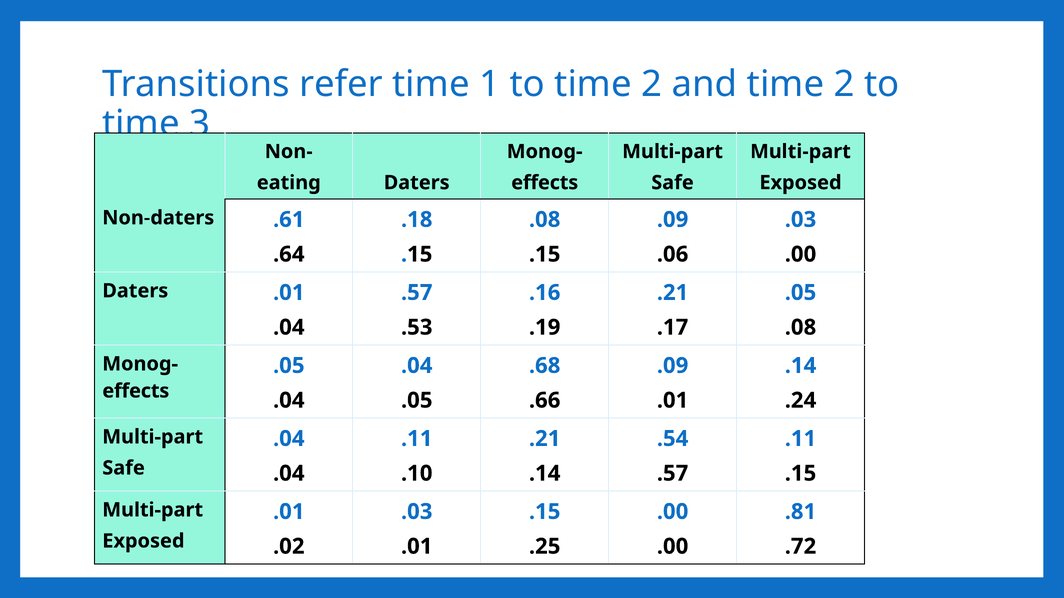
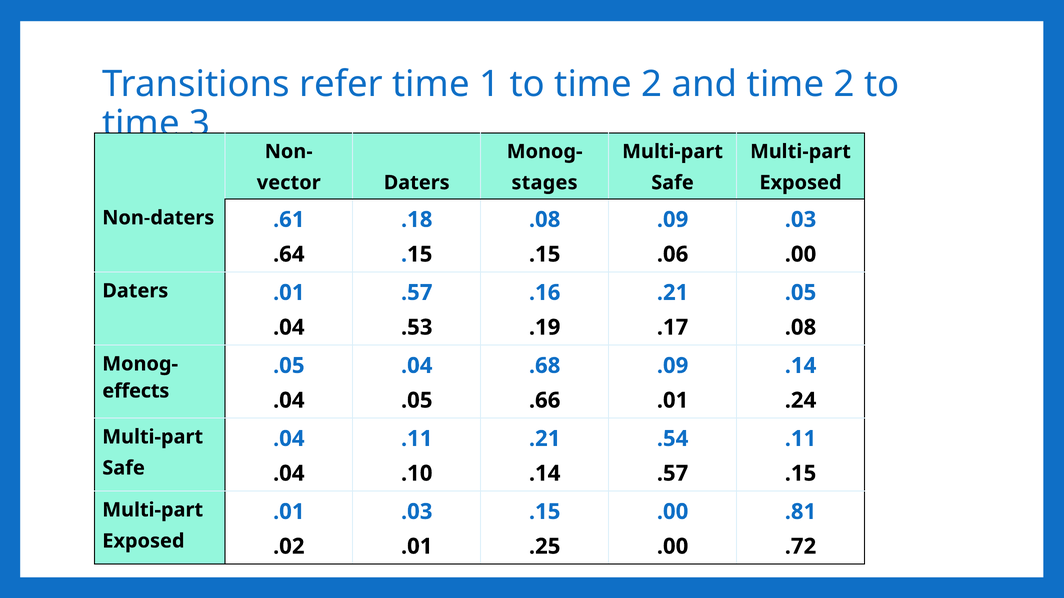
eating: eating -> vector (289, 183)
effects: effects -> stages (545, 183)
